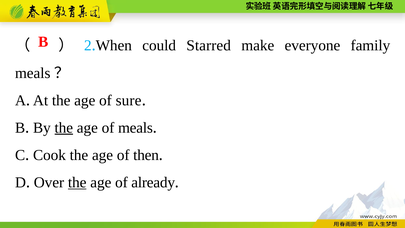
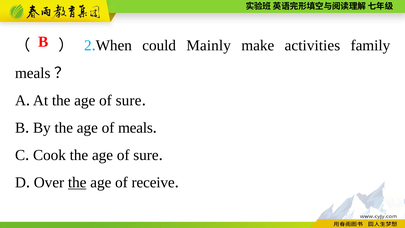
Starred: Starred -> Mainly (209, 46)
everyone: everyone -> activities (312, 46)
the underline: present -> none (64, 128)
then: then -> sure (146, 155)
already: already -> receive (153, 182)
